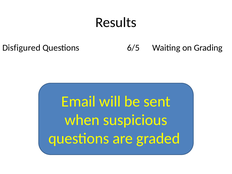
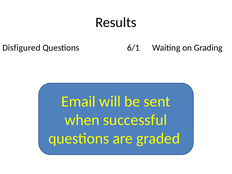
6/5: 6/5 -> 6/1 (133, 48)
suspicious: suspicious -> successful (135, 120)
